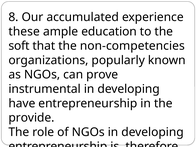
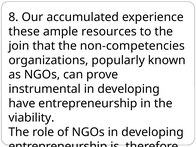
education: education -> resources (109, 32)
soft: soft -> join (19, 46)
provide: provide -> viability (31, 118)
